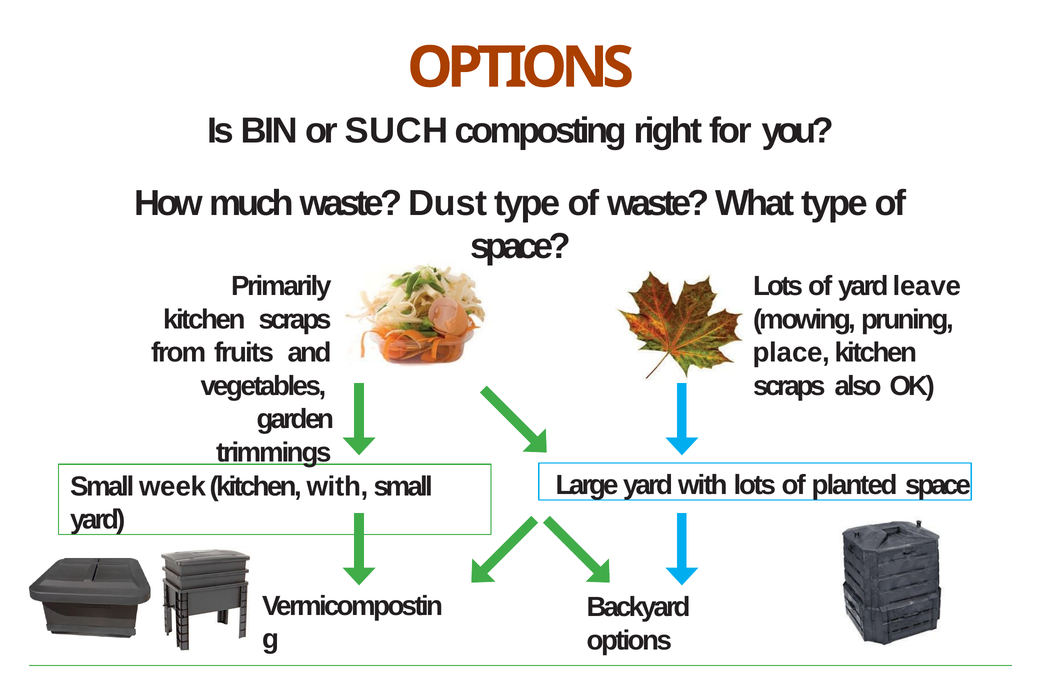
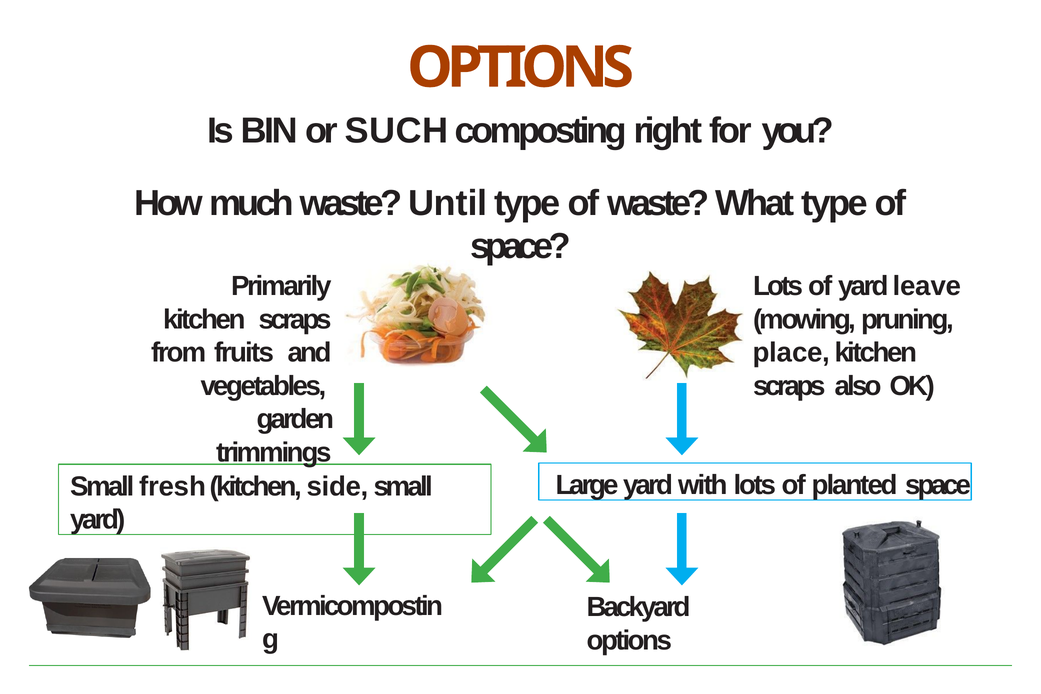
Dust: Dust -> Until (448, 203)
week: week -> fresh (173, 487)
kitchen with: with -> side (338, 487)
